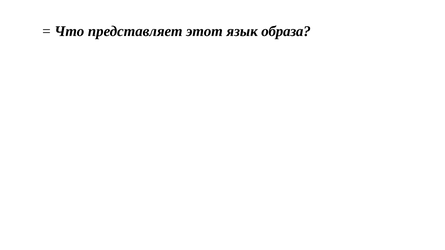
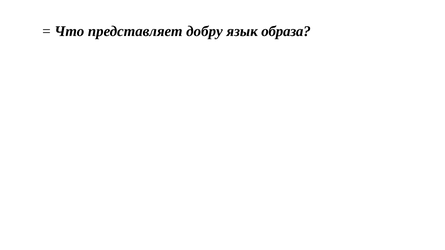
этот: этот -> добру (204, 31)
